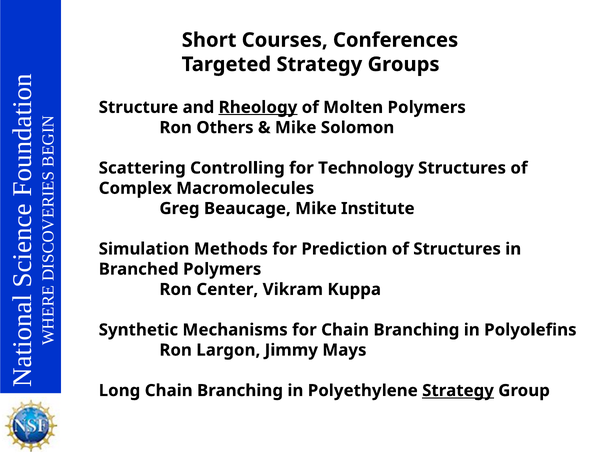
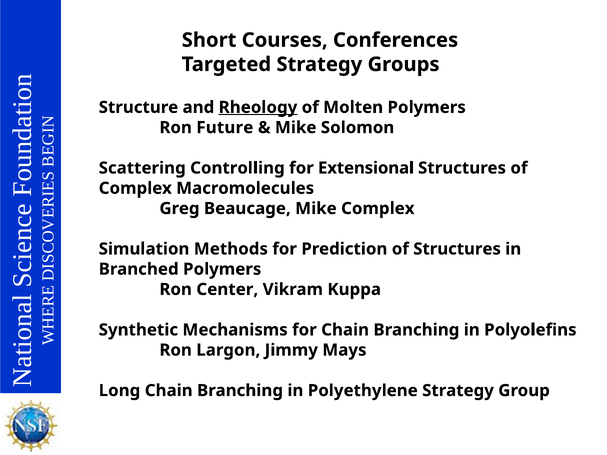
Others: Others -> Future (225, 128)
Technology: Technology -> Extensional (366, 168)
Mike Institute: Institute -> Complex (378, 209)
Strategy underline: present -> none (458, 391)
